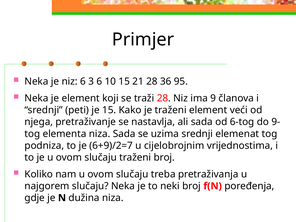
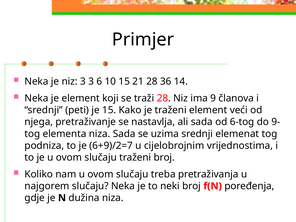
niz 6: 6 -> 3 (83, 81)
95: 95 -> 14 (181, 81)
